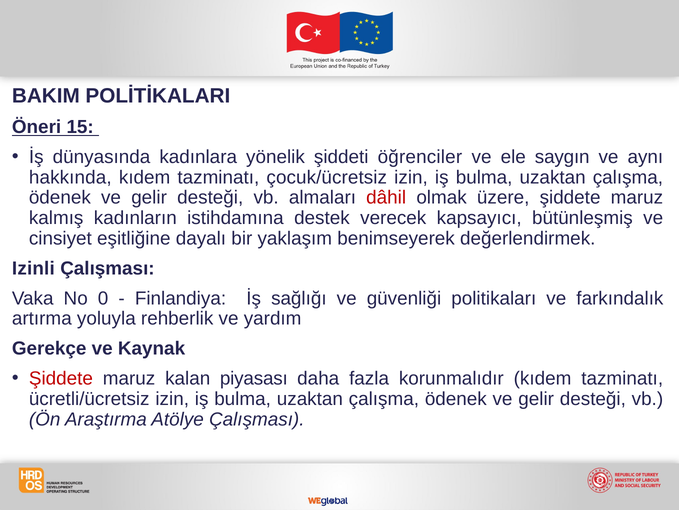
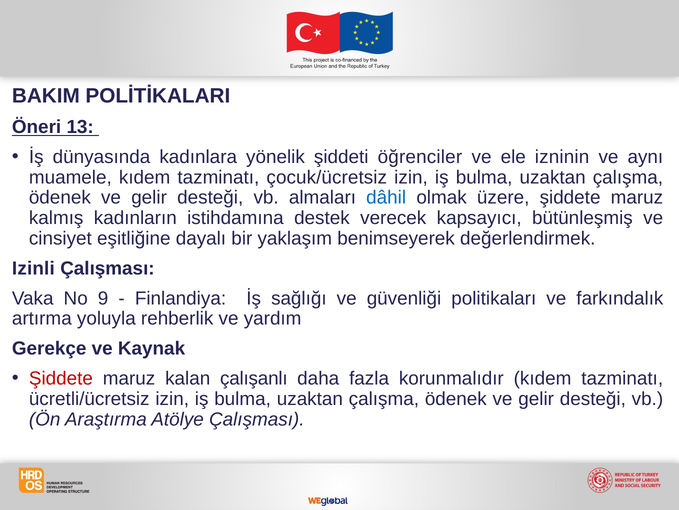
15: 15 -> 13 (80, 127)
saygın: saygın -> izninin (562, 157)
hakkında: hakkında -> muamele (70, 177)
dâhil colour: red -> blue (386, 197)
0: 0 -> 9 (103, 298)
piyasası: piyasası -> çalışanlı (254, 378)
